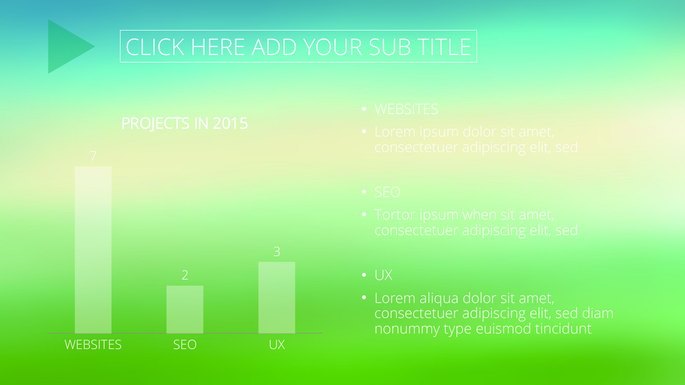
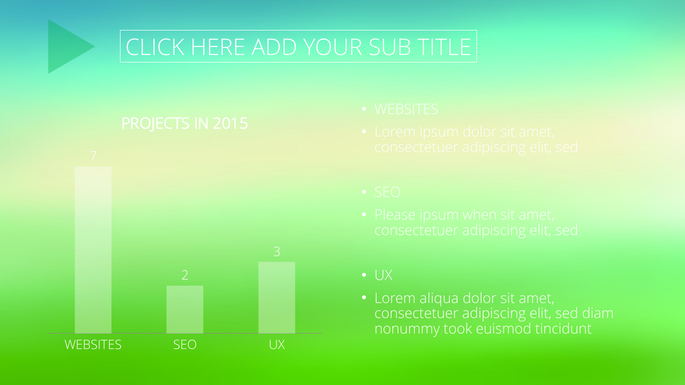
Tortor: Tortor -> Please (395, 215)
type: type -> took (458, 329)
